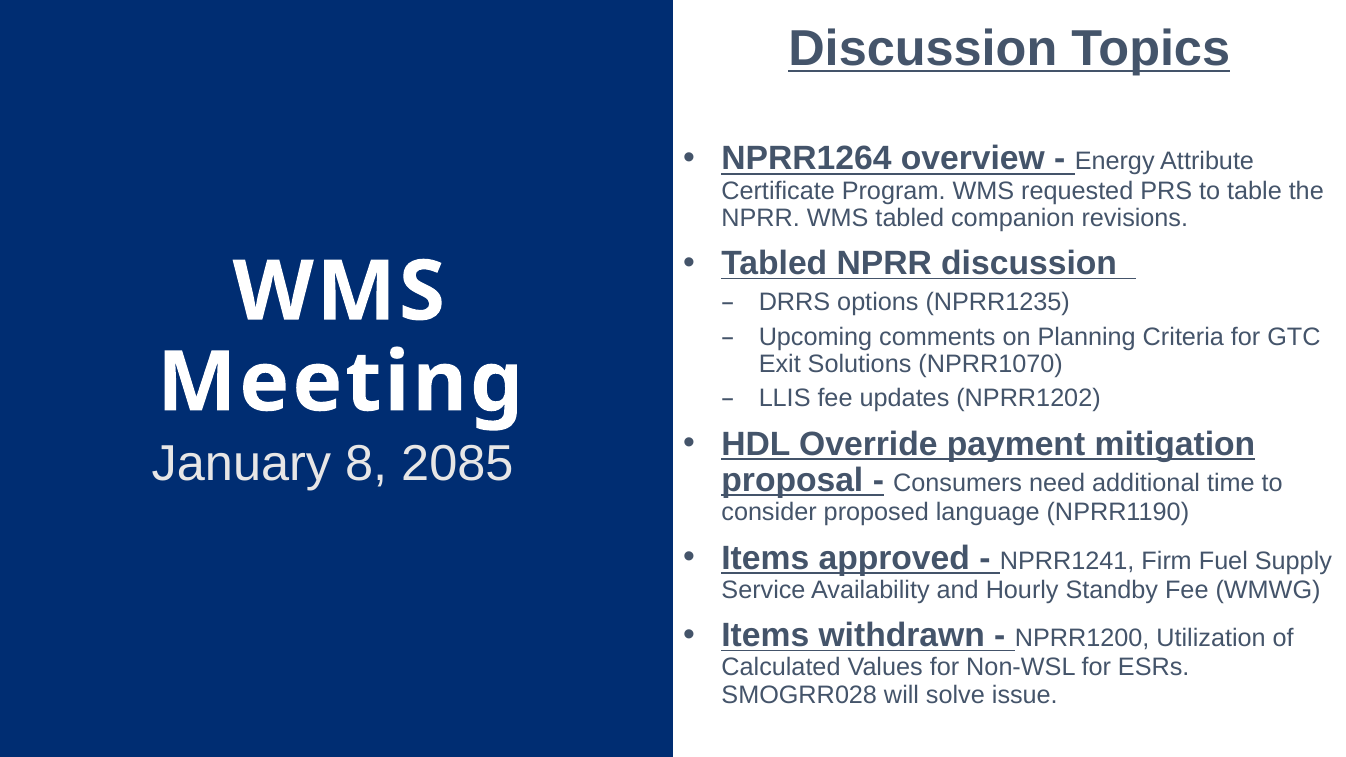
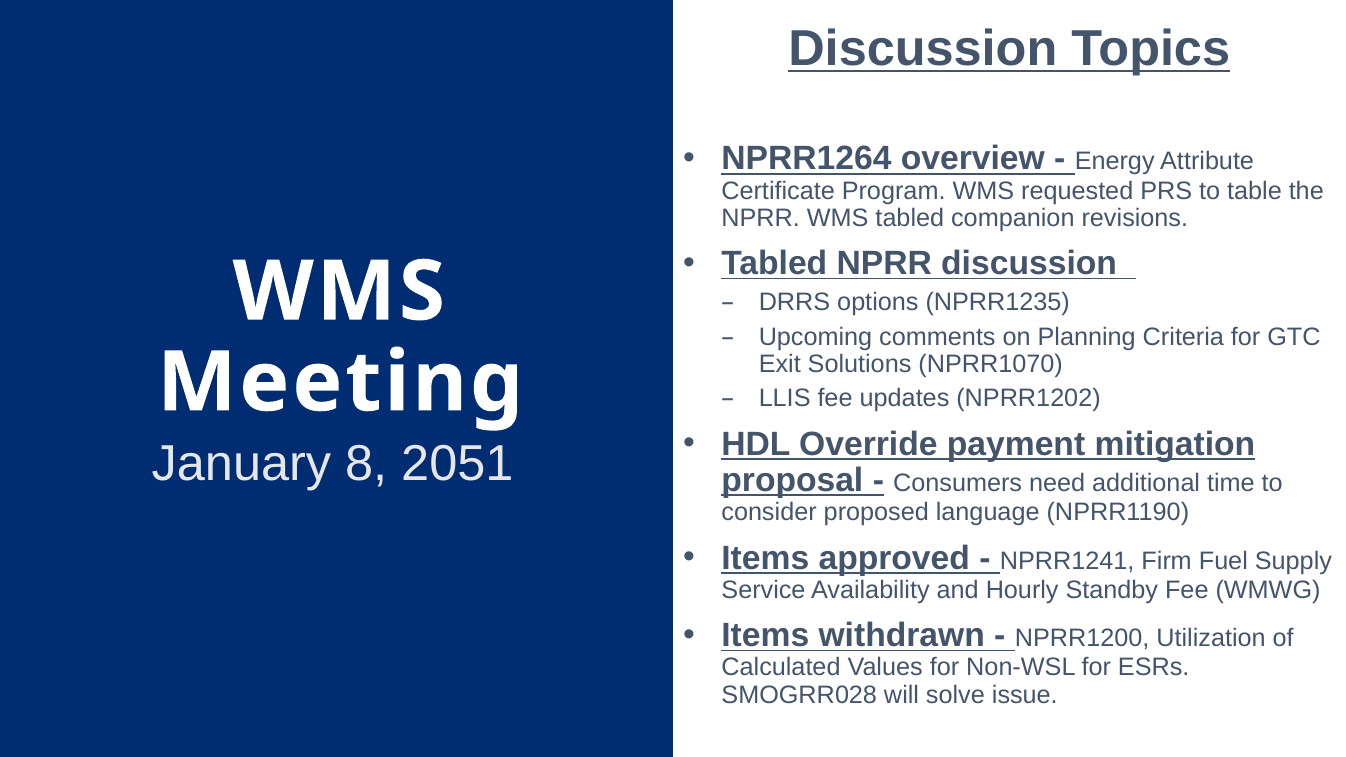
2085: 2085 -> 2051 (457, 464)
